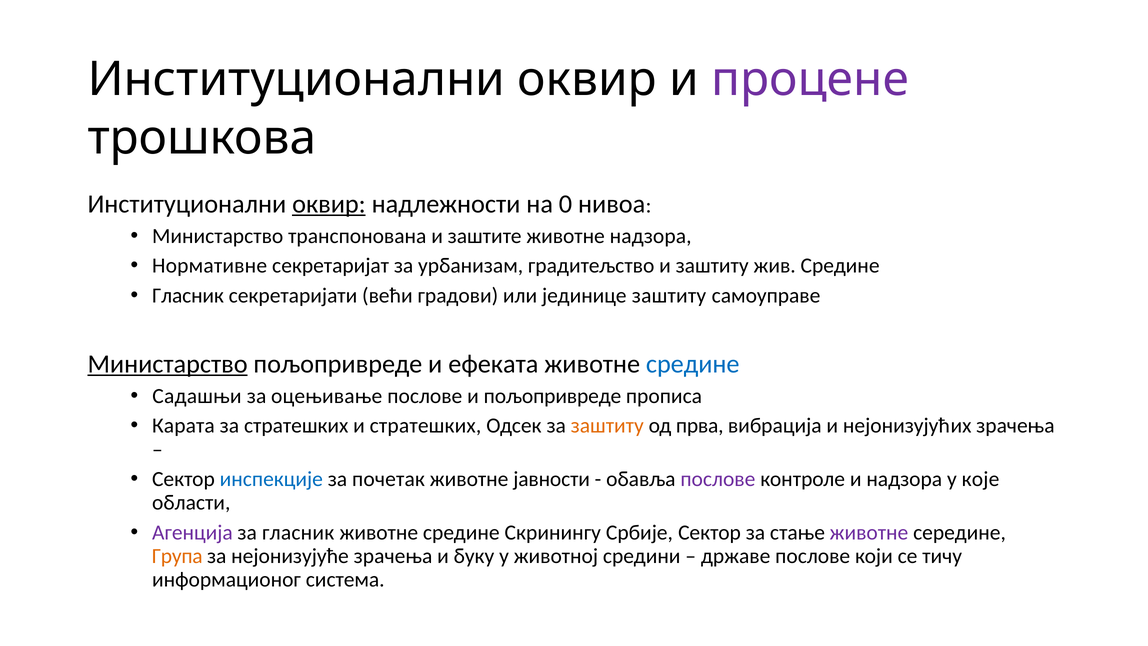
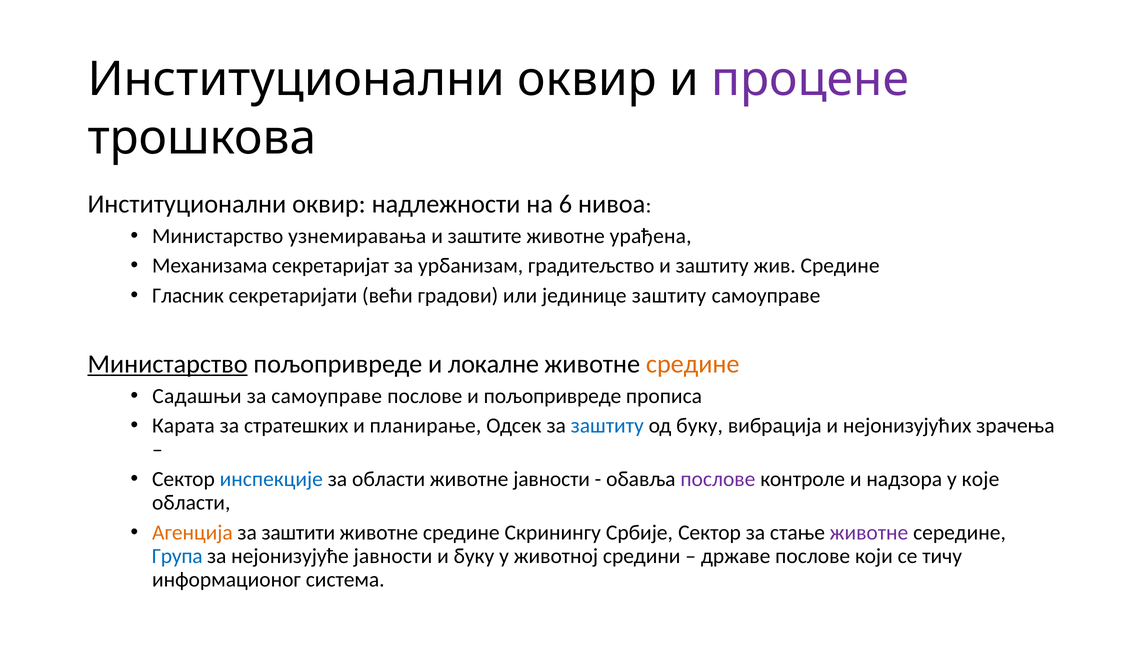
оквир underline: present -> none (329, 204)
0: 0 -> 6 (566, 204)
транспонована: транспонована -> узнемиравања (357, 236)
животне надзора: надзора -> урађена (651, 236)
Нормативне: Нормативне -> Механизама (210, 266)
ефеката: ефеката -> локалне (493, 364)
средине colour: blue -> orange (693, 364)
за оцењивање: оцењивање -> самоуправе (327, 396)
стратешких: стратешких -> планирање (426, 426)
заштиту colour: orange -> blue (607, 426)
од прва: прва -> буку (700, 426)
за почетак: почетак -> области (389, 479)
Агенција colour: purple -> orange (192, 532)
за гласник: гласник -> заштити (298, 532)
Група colour: orange -> blue (177, 556)
нејонизујуће зрачења: зрачења -> јавности (393, 556)
